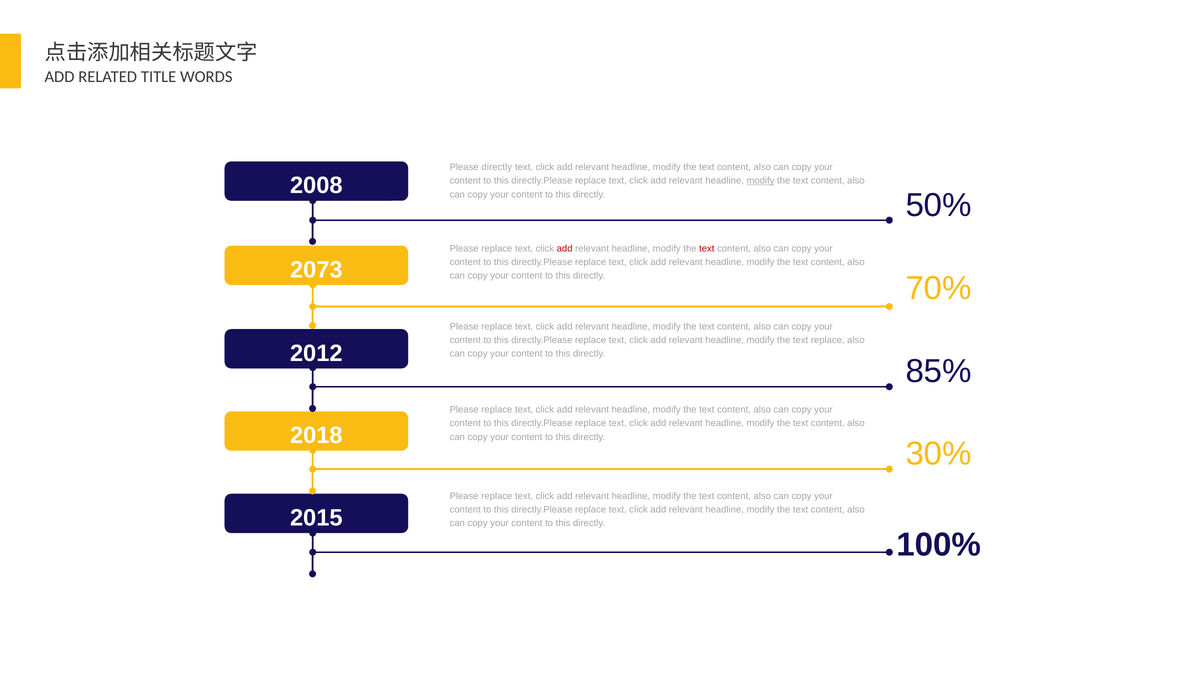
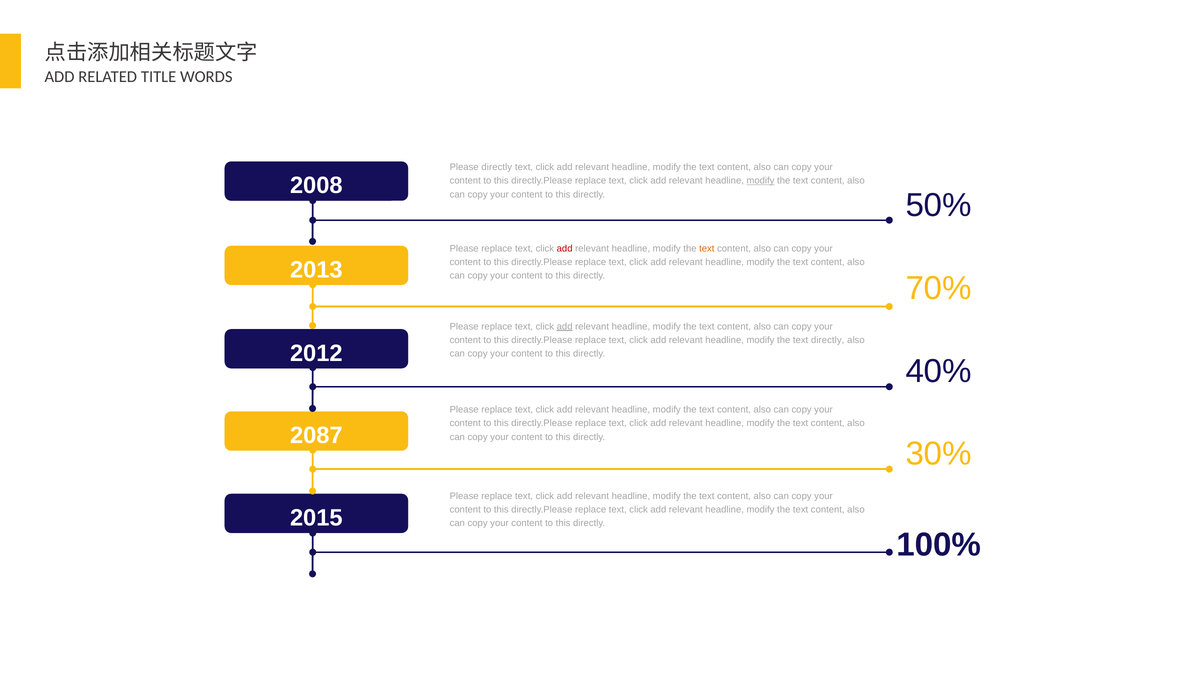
text colour: red -> orange (707, 248)
2073: 2073 -> 2013 (316, 270)
add underline: none -> present (565, 326)
text replace: replace -> directly (828, 340)
85%: 85% -> 40% (939, 371)
2018: 2018 -> 2087 (316, 435)
